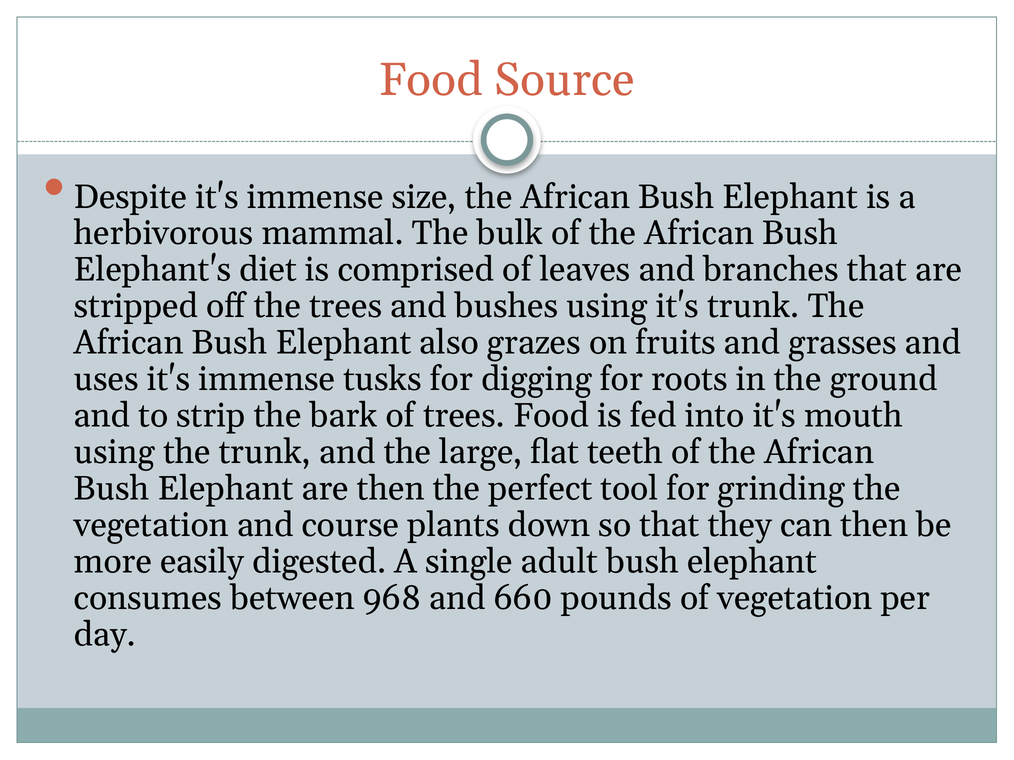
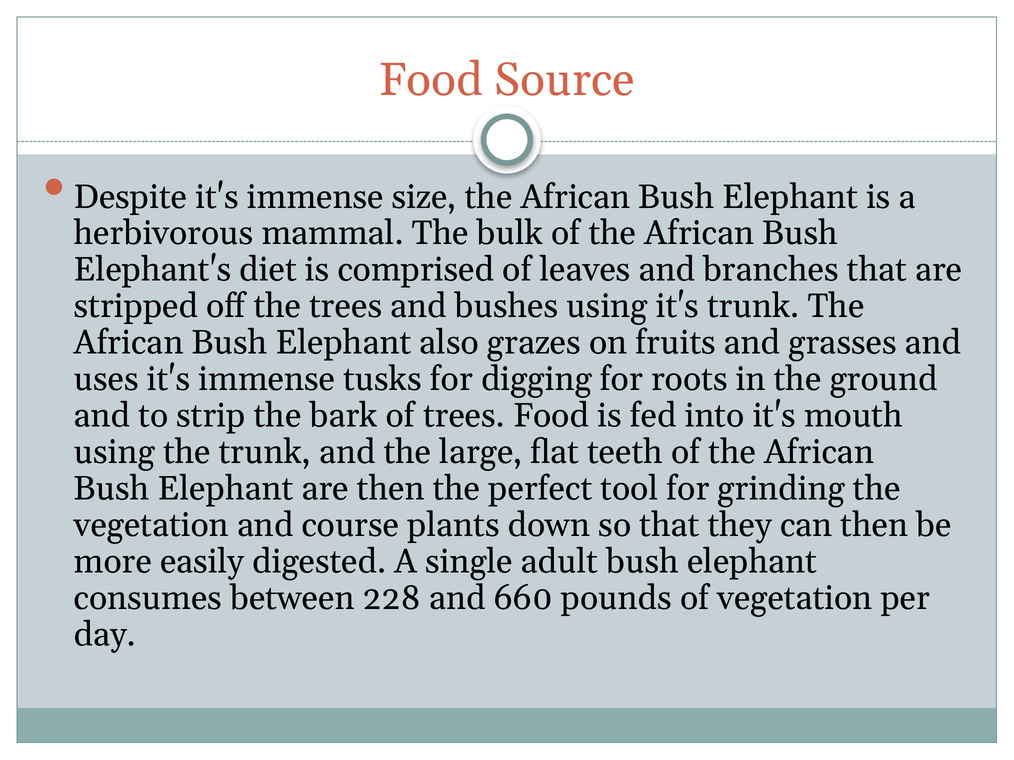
968: 968 -> 228 (392, 598)
